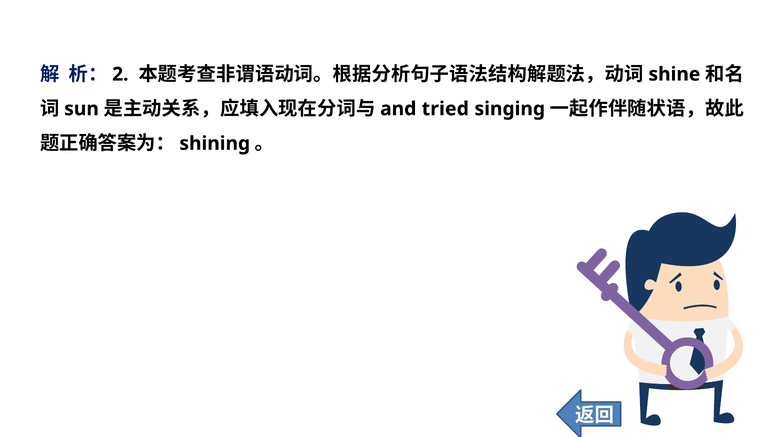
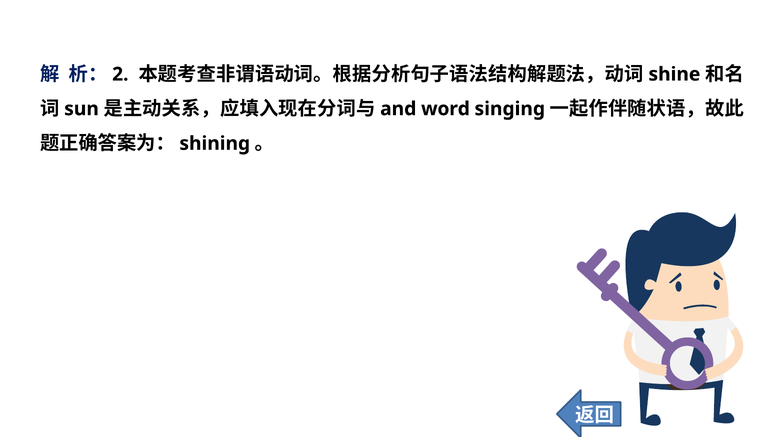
tried: tried -> word (445, 109)
